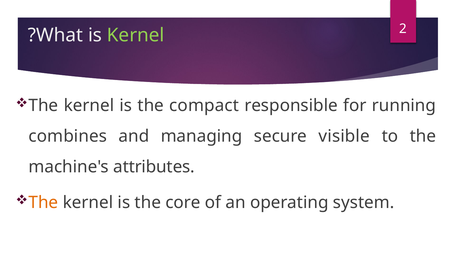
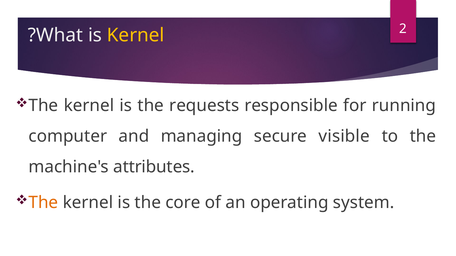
Kernel colour: light green -> yellow (136, 35)
compact: compact -> requests (204, 106)
combines: combines -> computer (68, 136)
